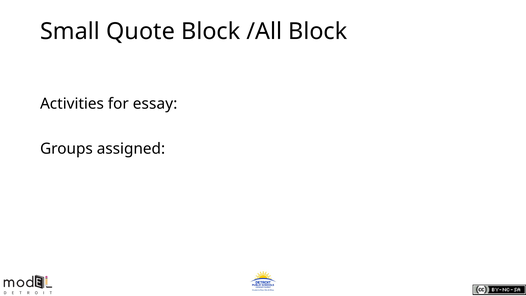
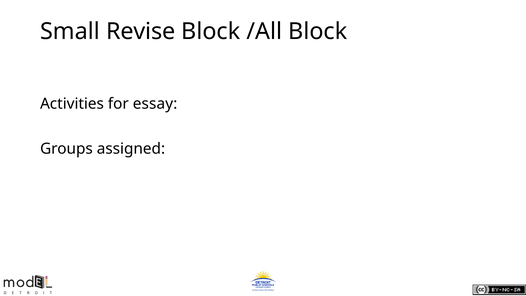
Quote: Quote -> Revise (141, 32)
